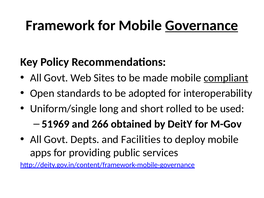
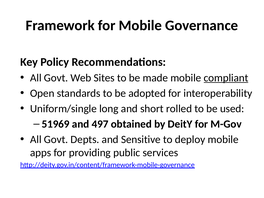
Governance underline: present -> none (202, 25)
266: 266 -> 497 (100, 124)
Facilities: Facilities -> Sensitive (141, 139)
